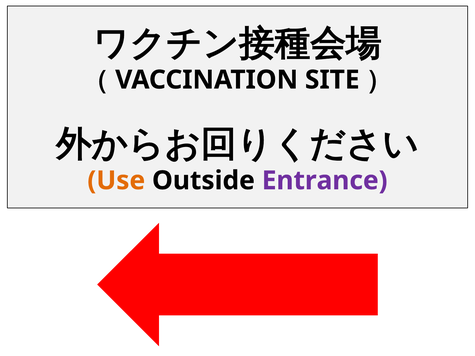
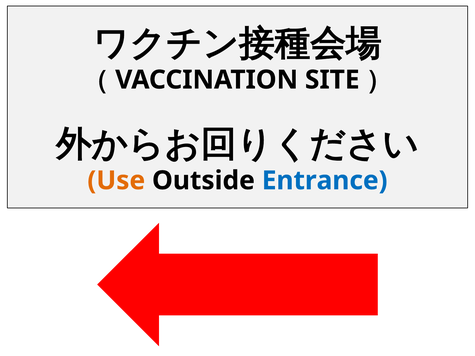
Entrance colour: purple -> blue (325, 181)
